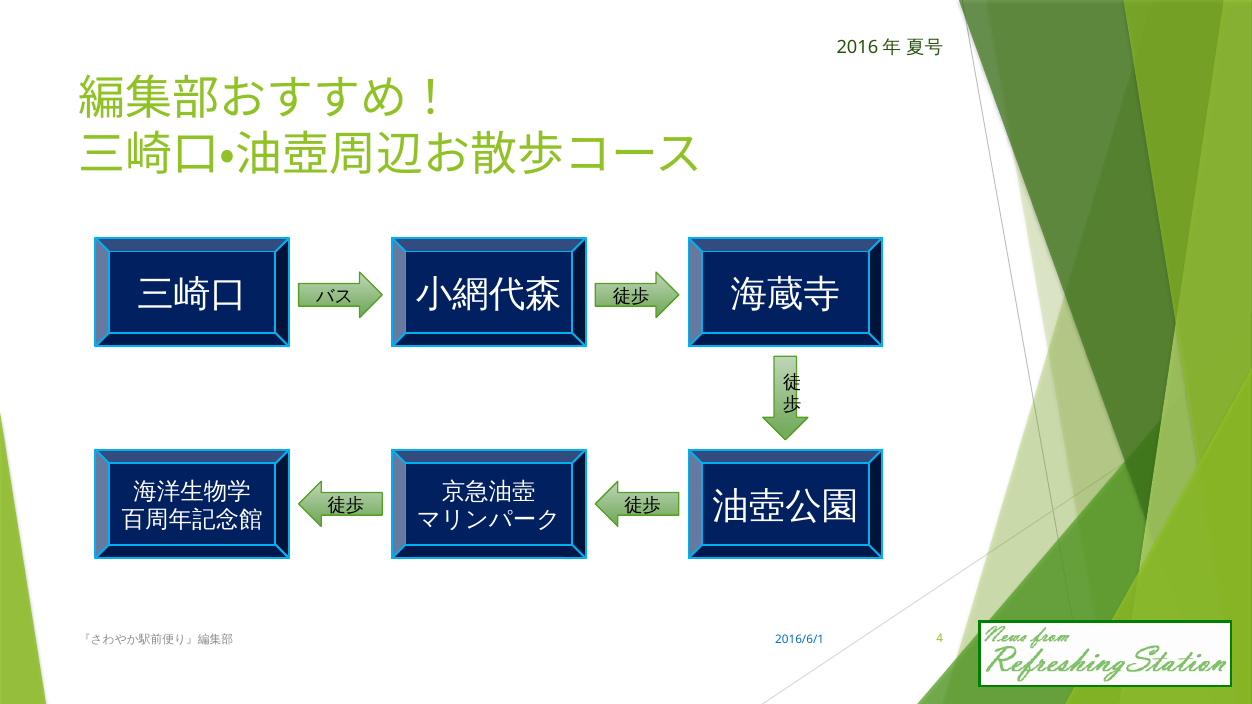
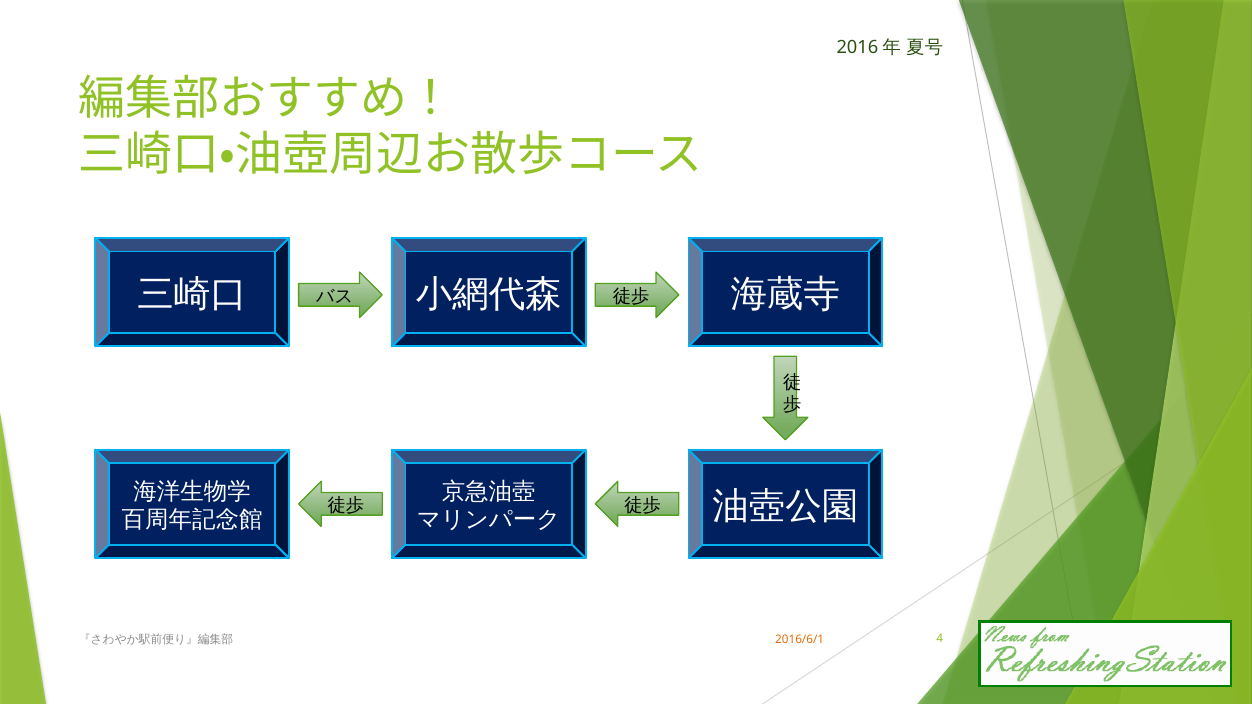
2016/6/1 colour: blue -> orange (800, 640)
